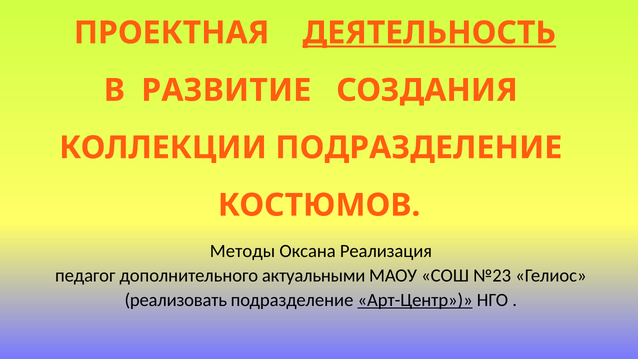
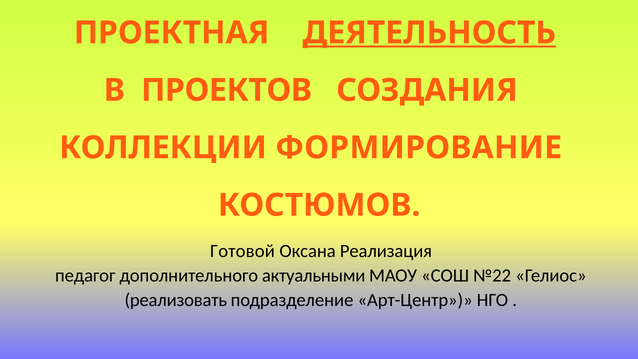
РАЗВИТИЕ: РАЗВИТИЕ -> ПРОЕКТОВ (227, 90)
КОЛЛЕКЦИИ ПОДРАЗДЕЛЕНИЕ: ПОДРАЗДЕЛЕНИЕ -> ФОРМИРОВАНИЕ (419, 148)
Методы: Методы -> Готовой (242, 251)
№23: №23 -> №22 (492, 276)
Арт-Центр underline: present -> none (415, 300)
